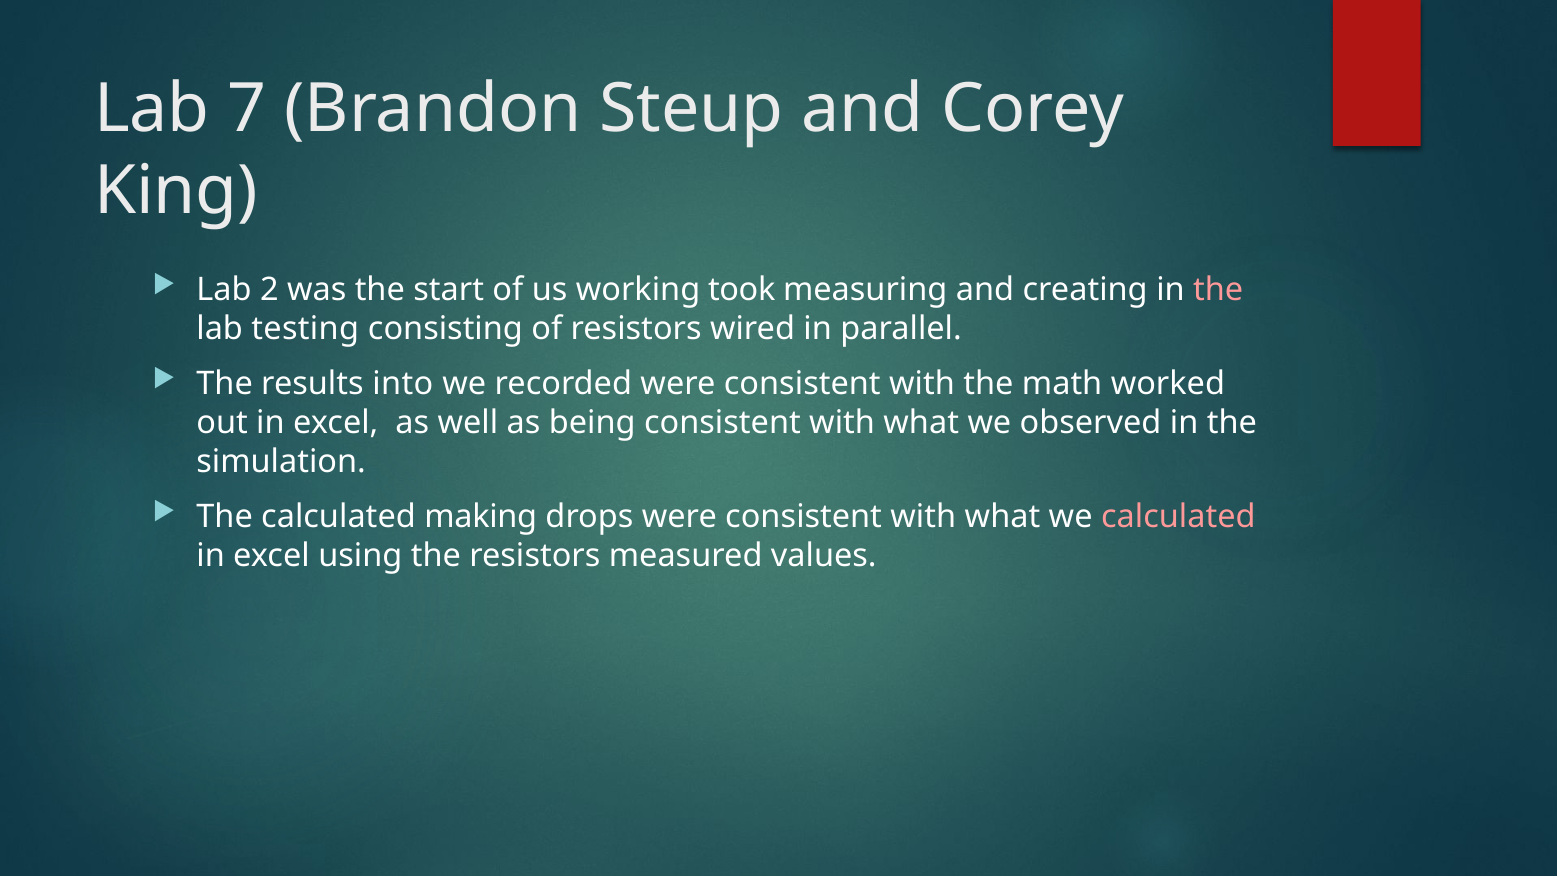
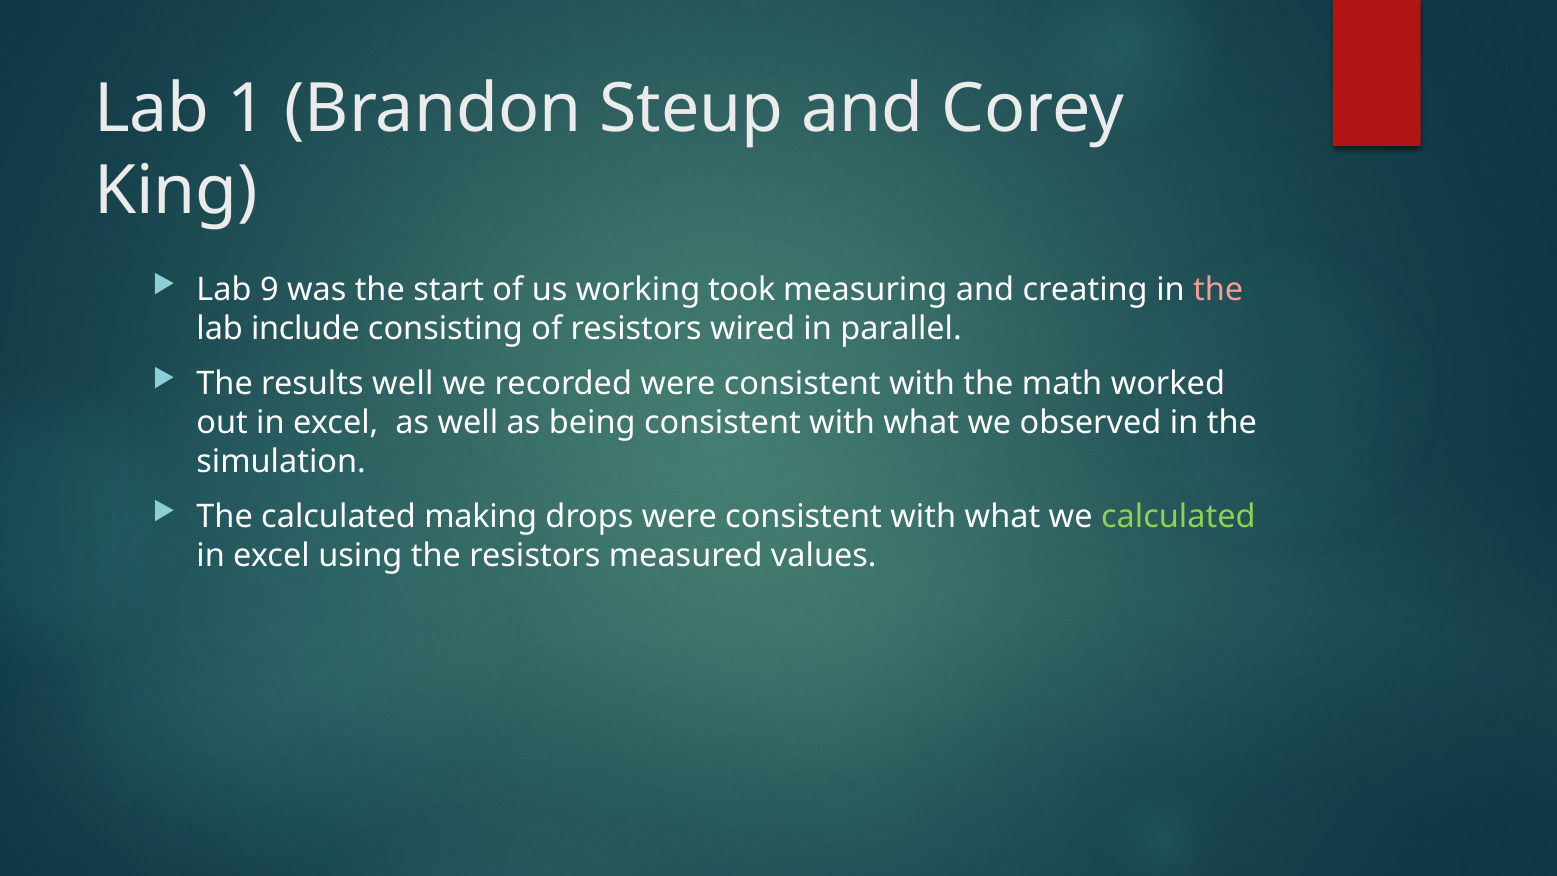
7: 7 -> 1 (247, 109)
2: 2 -> 9 (269, 290)
testing: testing -> include (306, 329)
results into: into -> well (403, 384)
calculated colour: pink -> light green (1178, 517)
